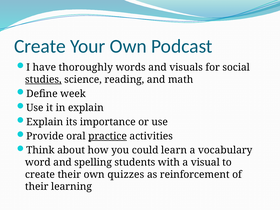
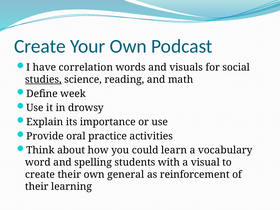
thoroughly: thoroughly -> correlation (86, 67)
in explain: explain -> drowsy (86, 108)
practice underline: present -> none (108, 136)
quizzes: quizzes -> general (126, 175)
